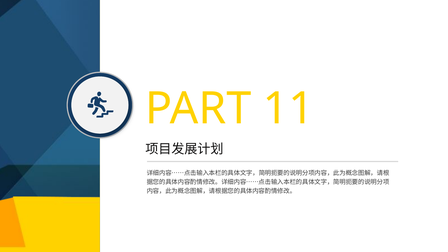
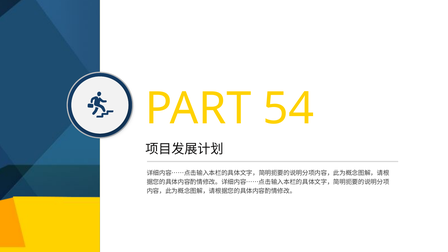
11: 11 -> 54 (289, 109)
